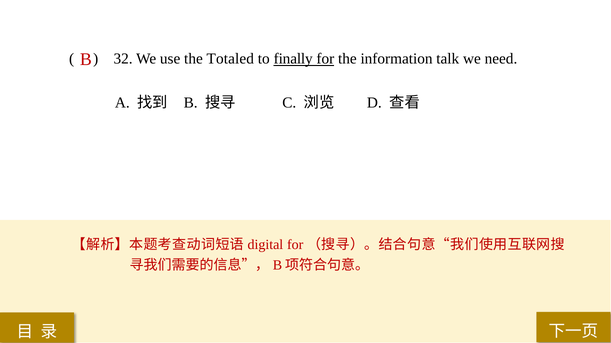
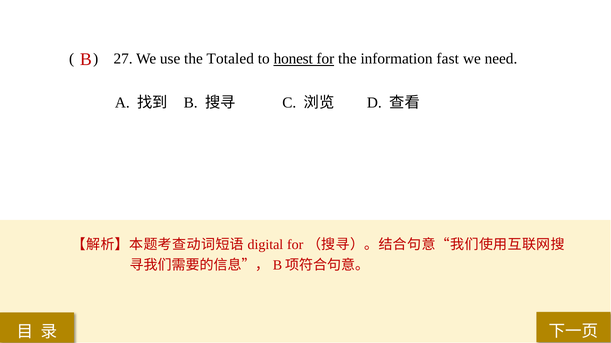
32: 32 -> 27 (123, 59)
finally: finally -> honest (293, 59)
talk: talk -> fast (448, 59)
